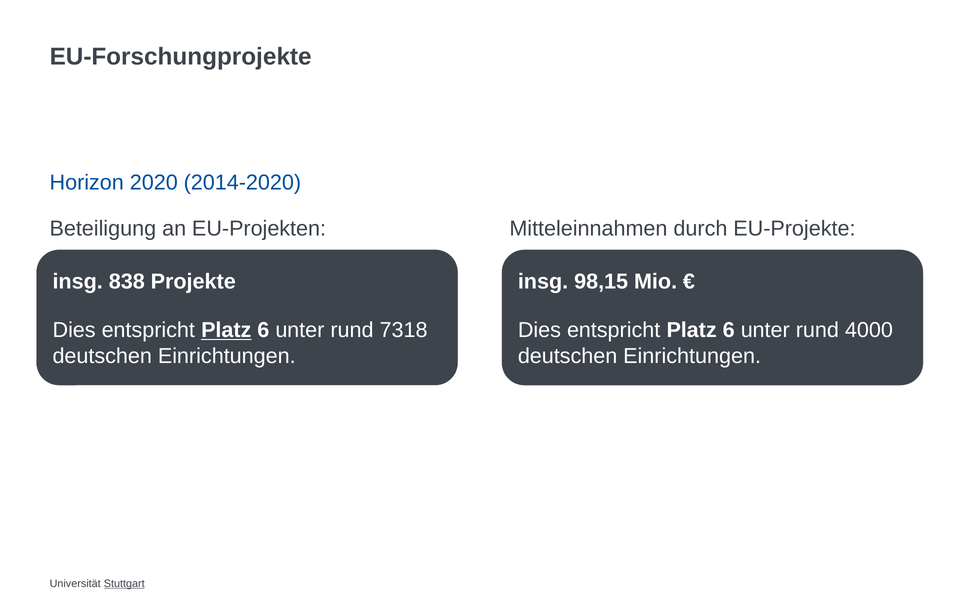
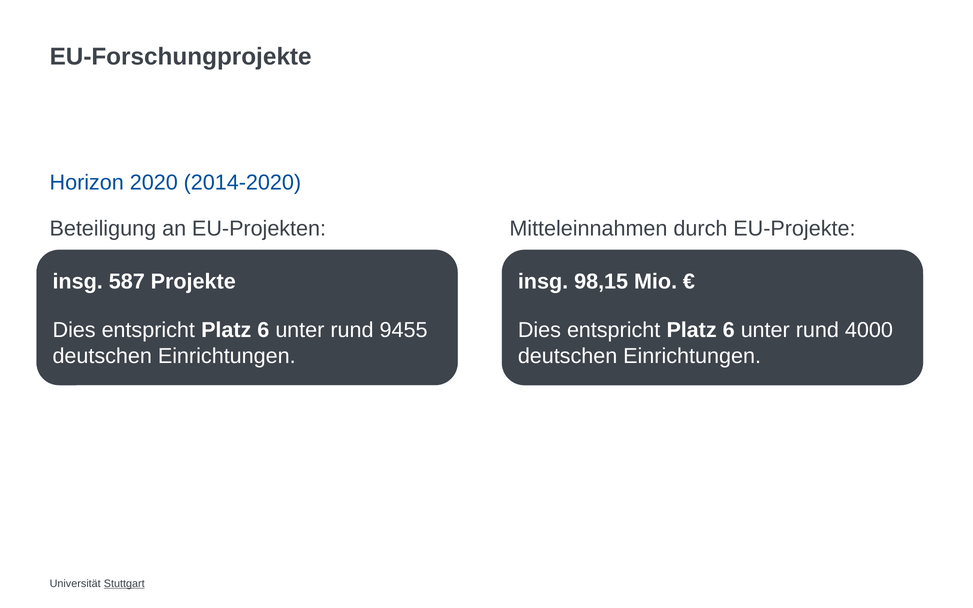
838: 838 -> 587 (127, 282)
Platz underline: present -> none (226, 330)
7318: 7318 -> 9455 (404, 330)
